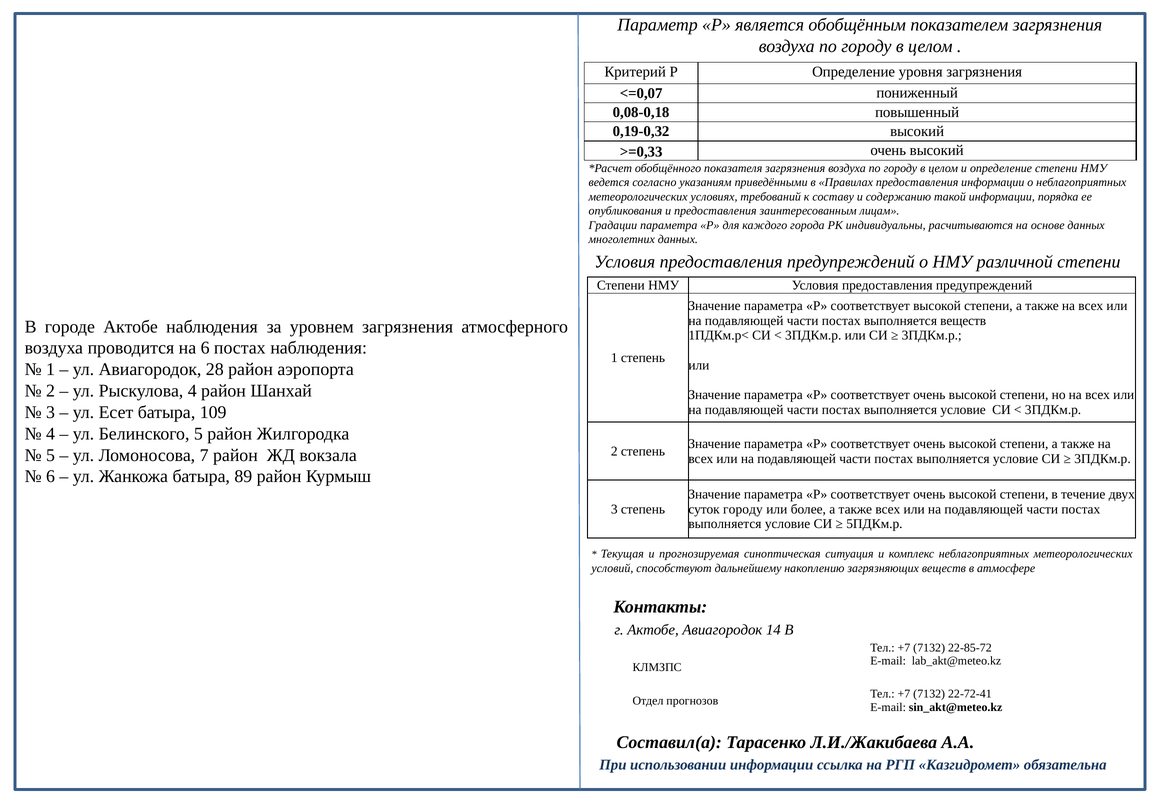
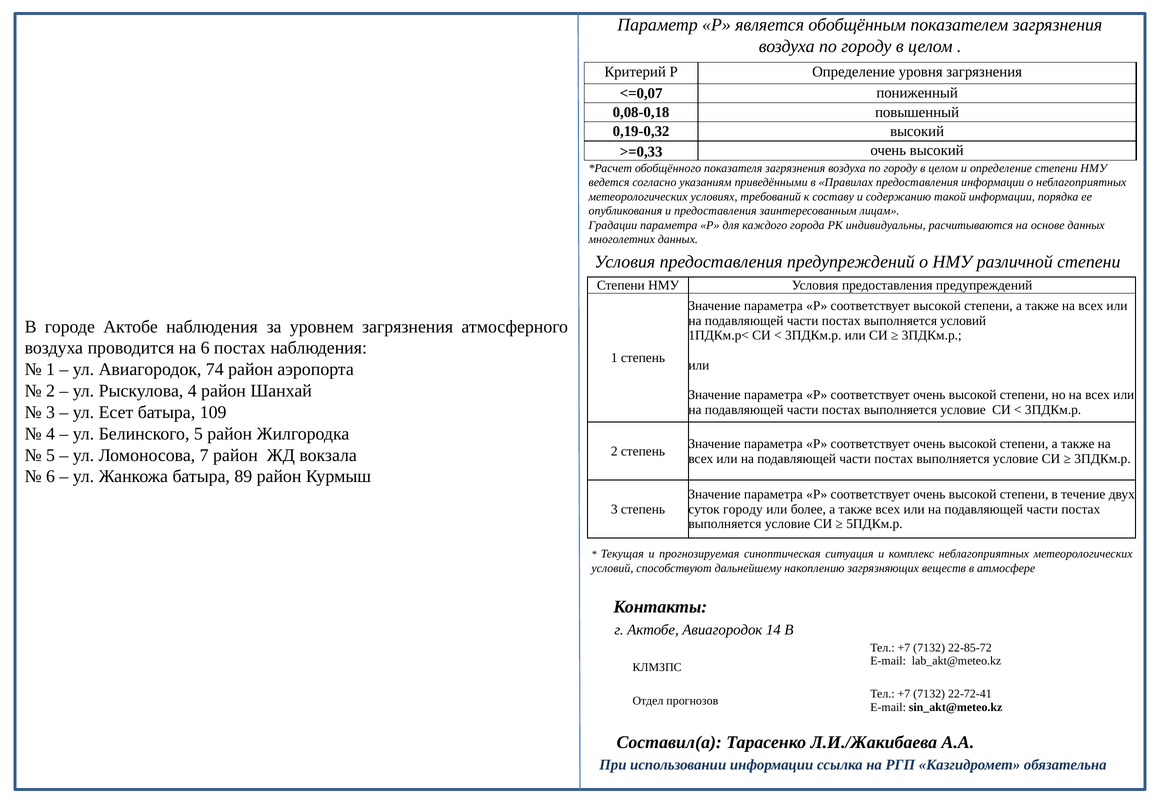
выполняется веществ: веществ -> условий (963, 321)
28: 28 -> 74 (215, 370)
